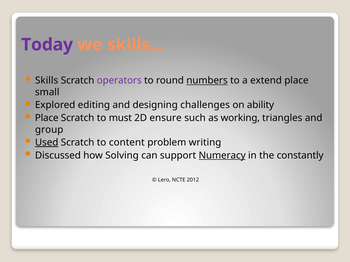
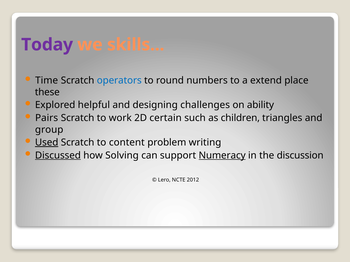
Skills: Skills -> Time (47, 81)
operators colour: purple -> blue (119, 81)
numbers underline: present -> none (207, 81)
small: small -> these (47, 92)
editing: editing -> helpful (94, 105)
Place: Place -> Pairs (47, 118)
must: must -> work (120, 118)
ensure: ensure -> certain (166, 118)
working: working -> children (240, 118)
Discussed underline: none -> present (58, 156)
constantly: constantly -> discussion (300, 156)
